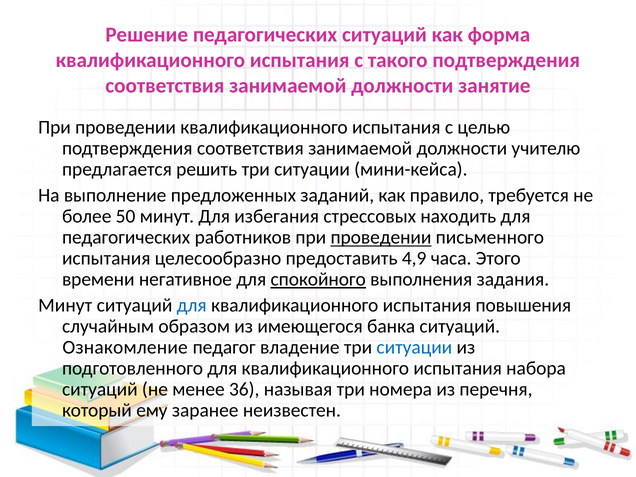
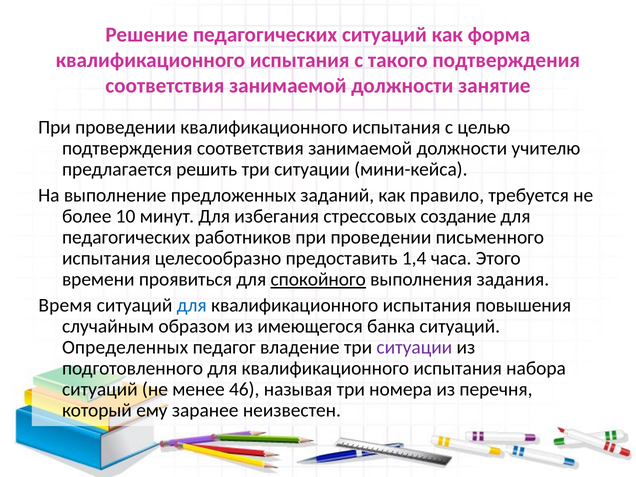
50: 50 -> 10 (126, 217)
находить: находить -> создание (458, 217)
проведении underline: present -> none (381, 237)
4,9: 4,9 -> 1,4 (414, 258)
негативное: негативное -> проявиться (185, 279)
Минут: Минут -> Время (65, 306)
Ознакомление: Ознакомление -> Определенных (125, 347)
ситуации colour: blue -> purple (414, 347)
36: 36 -> 46 (244, 389)
